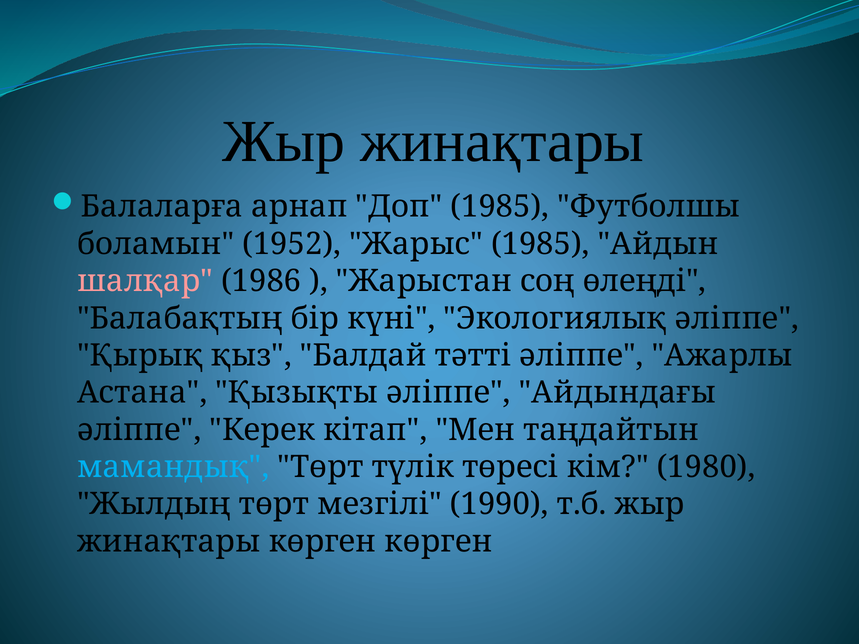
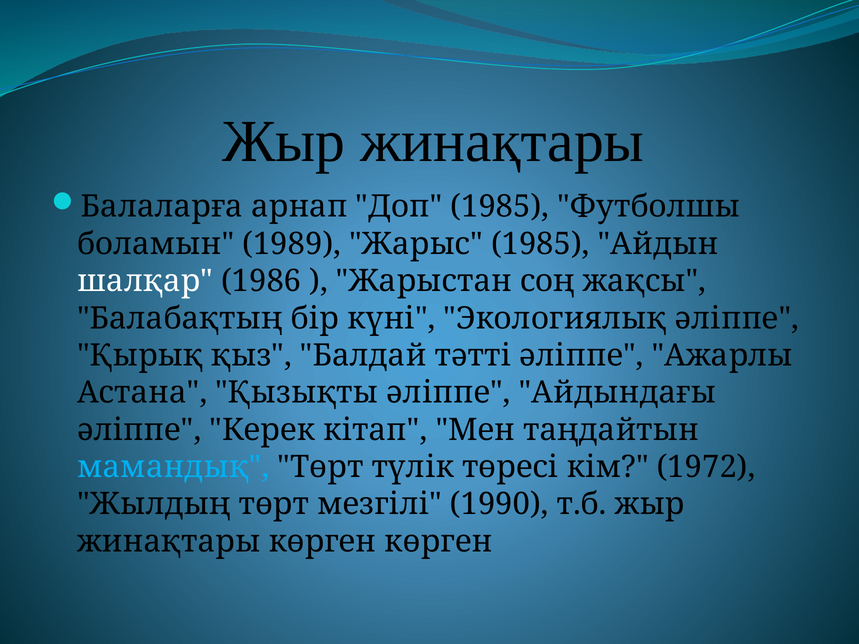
1952: 1952 -> 1989 (292, 244)
шалқар colour: pink -> white (145, 281)
өлеңді: өлеңді -> жақсы (644, 281)
1980: 1980 -> 1972 (706, 467)
